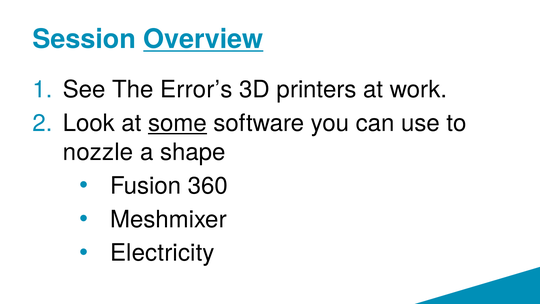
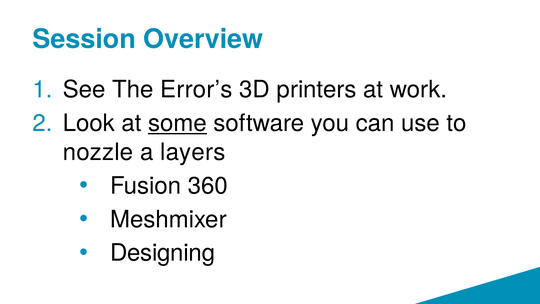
Overview underline: present -> none (203, 39)
shape: shape -> layers (193, 152)
Electricity: Electricity -> Designing (163, 253)
